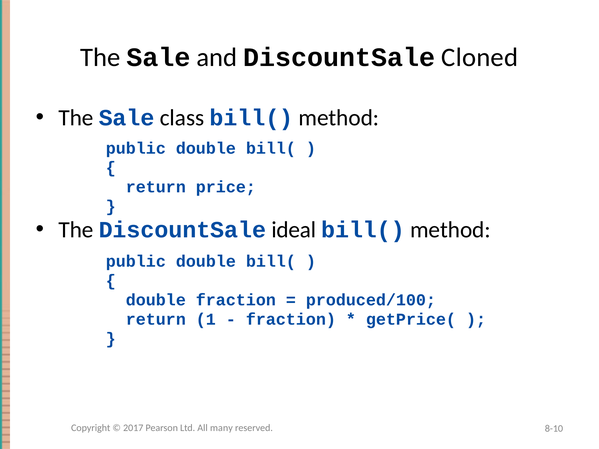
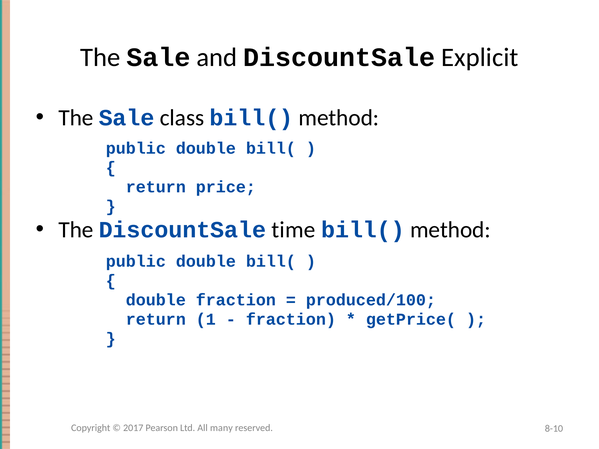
Cloned: Cloned -> Explicit (480, 57)
ideal: ideal -> time (293, 230)
